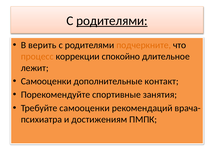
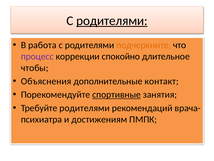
верить: верить -> работа (42, 45)
процесс colour: orange -> purple (37, 56)
лежит: лежит -> чтобы (35, 68)
Самооценки: Самооценки -> Объяснения (46, 81)
спортивные underline: none -> present (116, 94)
Требуйте самооценки: самооценки -> родителями (85, 108)
